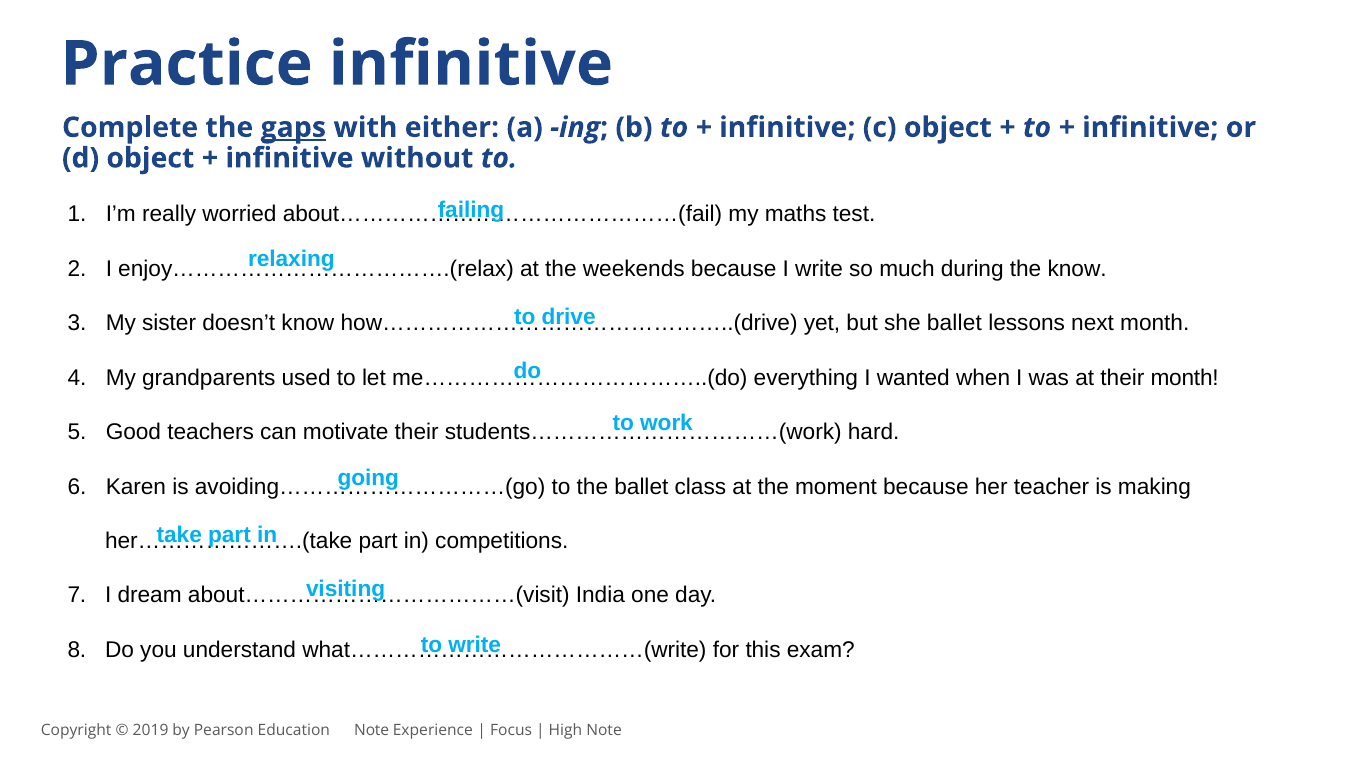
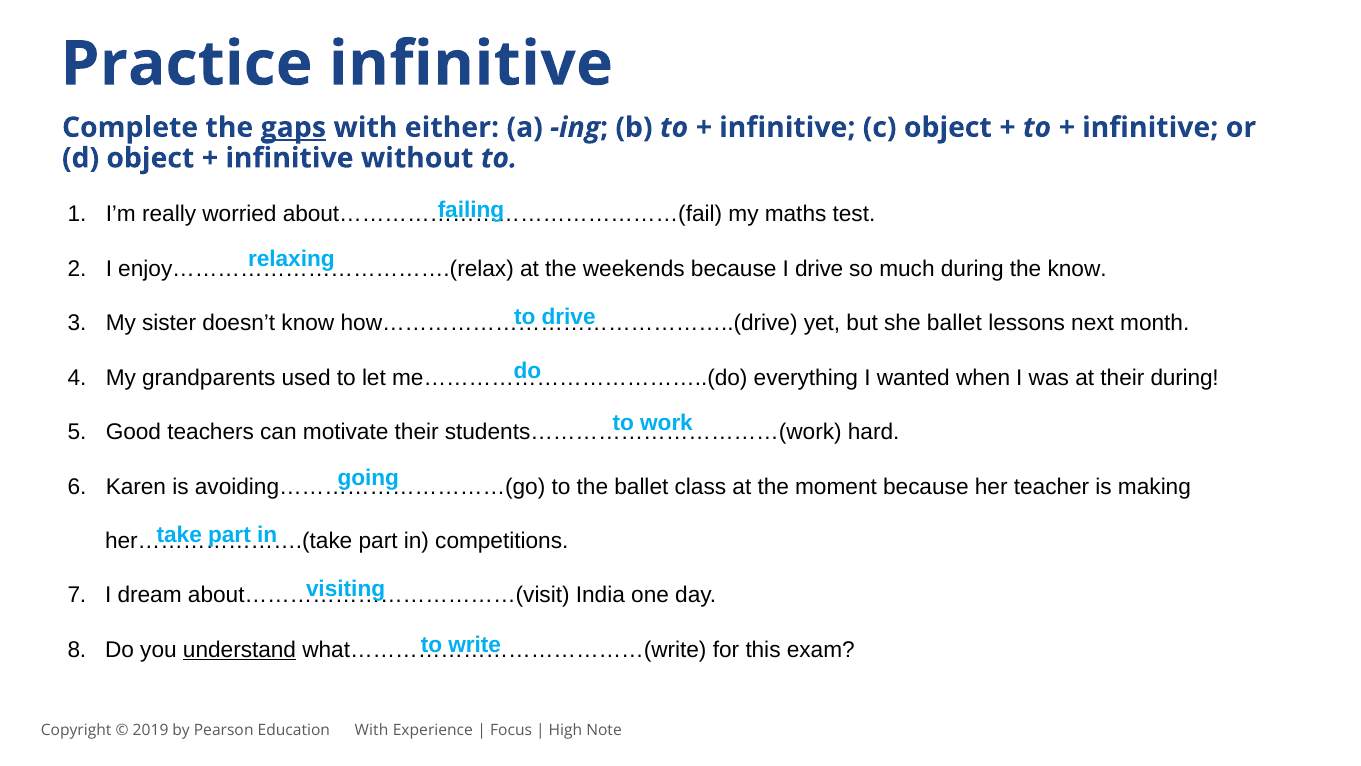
I write: write -> drive (819, 269)
their month: month -> during (1185, 377)
understand underline: none -> present (240, 649)
Education Note: Note -> With (372, 730)
